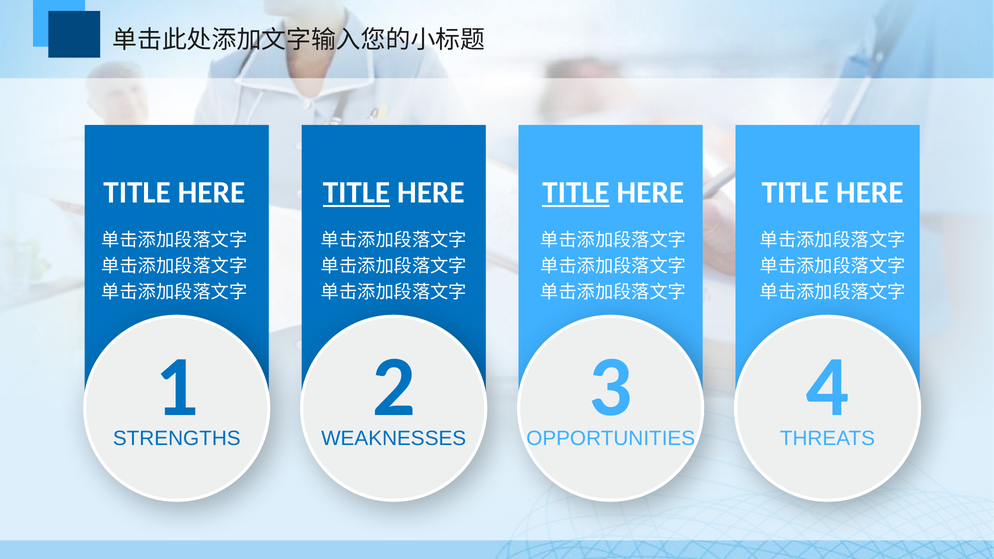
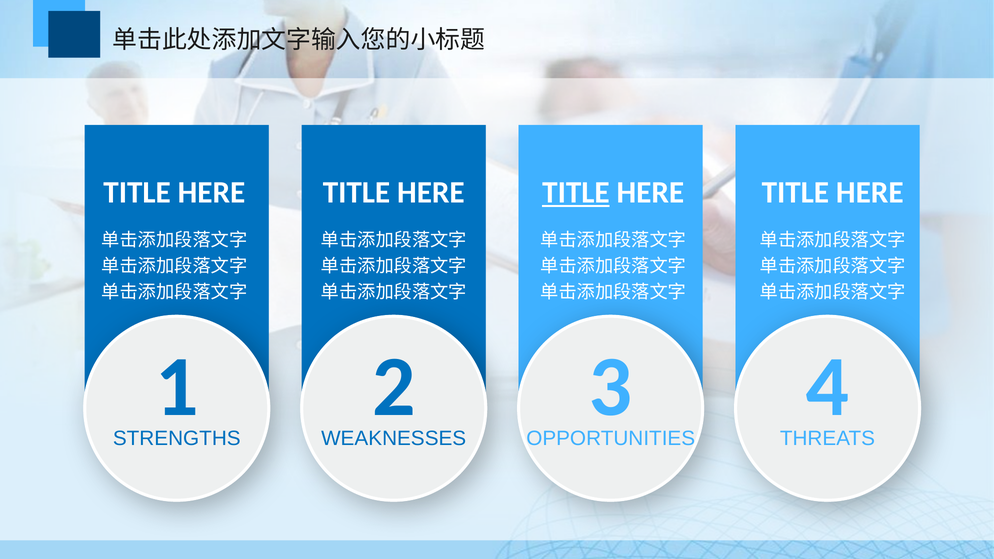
TITLE underline: present -> none (356, 193)
